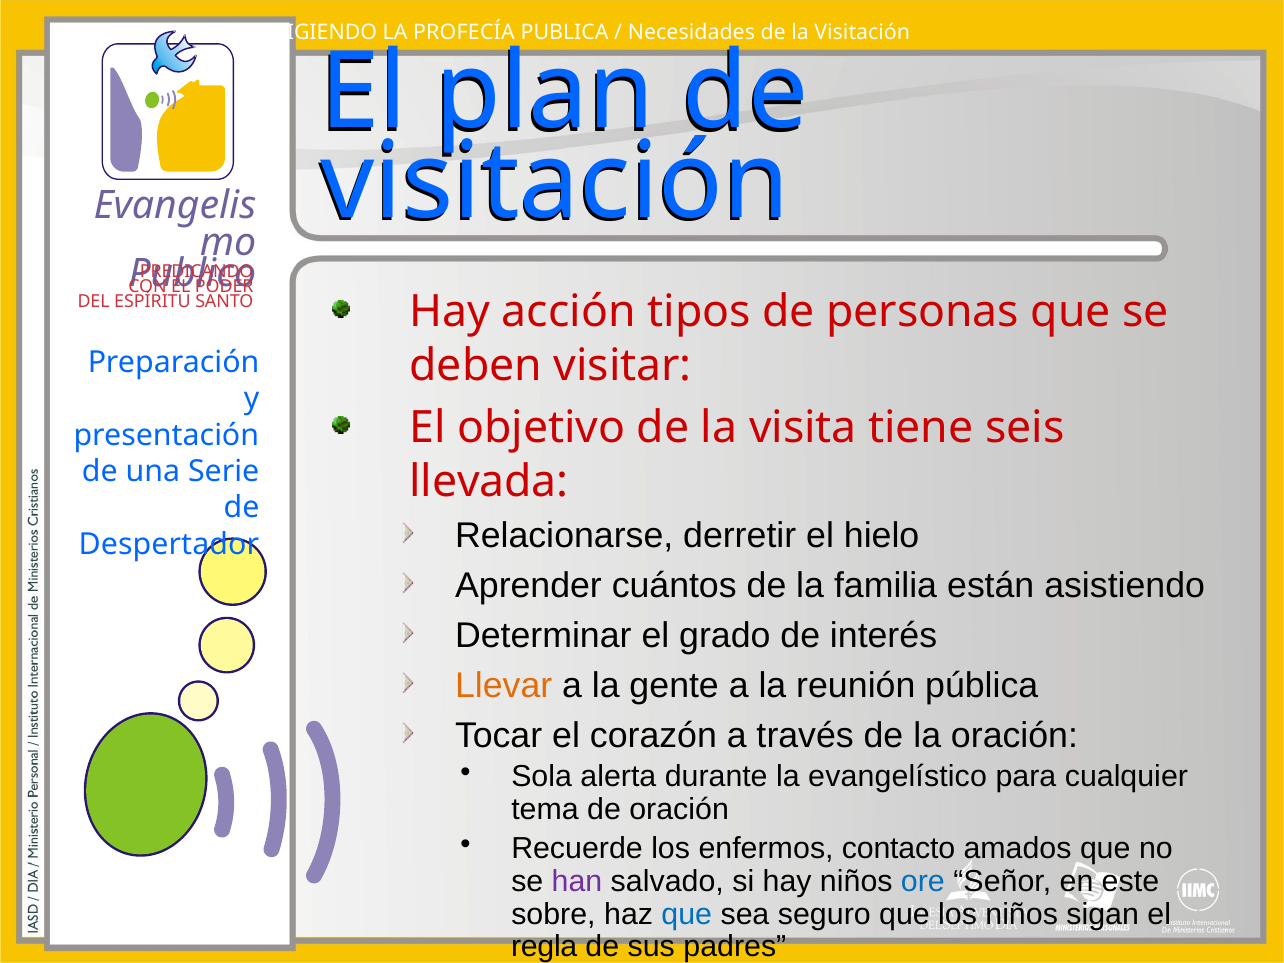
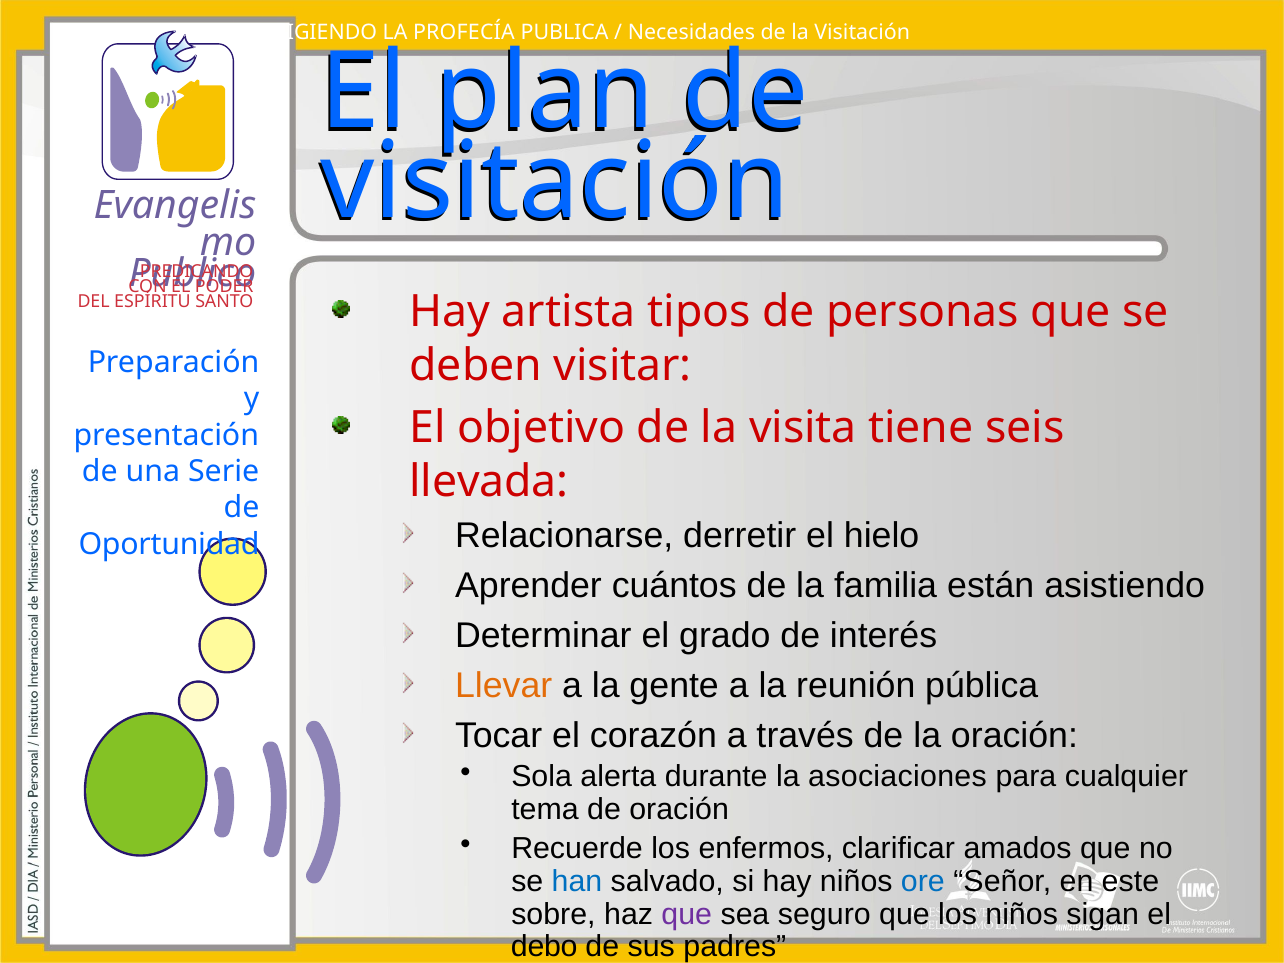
acción: acción -> artista (569, 312)
Despertador: Despertador -> Oportunidad (169, 544)
evangelístico: evangelístico -> asociaciones (897, 777)
contacto: contacto -> clarificar (898, 849)
han colour: purple -> blue (577, 881)
que colour: blue -> purple (687, 914)
regla: regla -> debo (544, 947)
